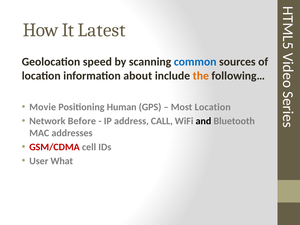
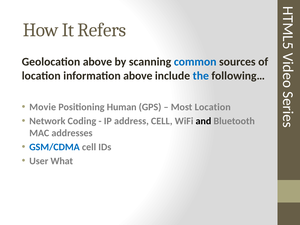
Latest: Latest -> Refers (102, 30)
Geolocation speed: speed -> above (97, 62)
information about: about -> above (138, 76)
the colour: orange -> blue (201, 76)
Before: Before -> Coding (82, 121)
address CALL: CALL -> CELL (162, 121)
GSM/CDMA colour: red -> blue (54, 147)
